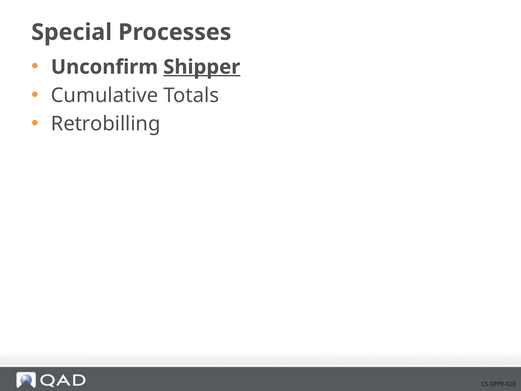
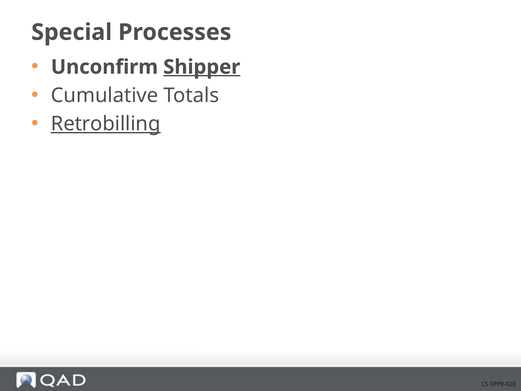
Retrobilling underline: none -> present (106, 124)
